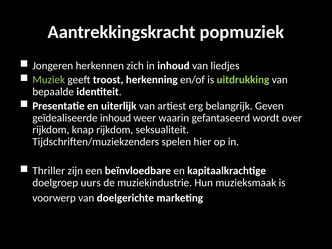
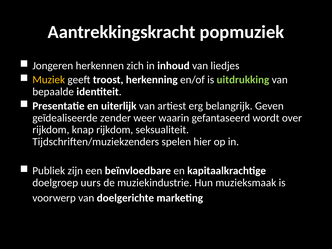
Muziek colour: light green -> yellow (49, 80)
geïdealiseerde inhoud: inhoud -> zender (115, 118)
Thriller: Thriller -> Publiek (49, 171)
